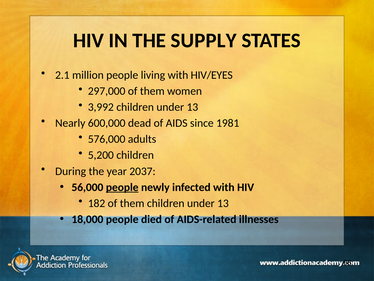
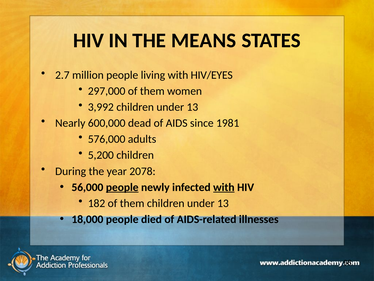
SUPPLY: SUPPLY -> MEANS (204, 40)
2.1: 2.1 -> 2.7 (62, 75)
2037: 2037 -> 2078 (142, 171)
with underline: none -> present (224, 187)
